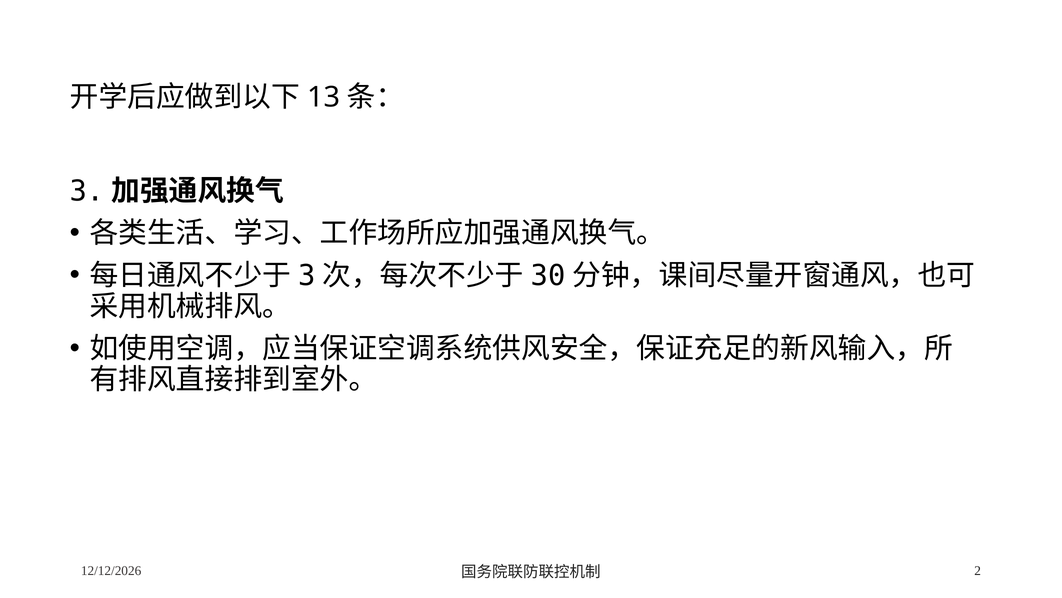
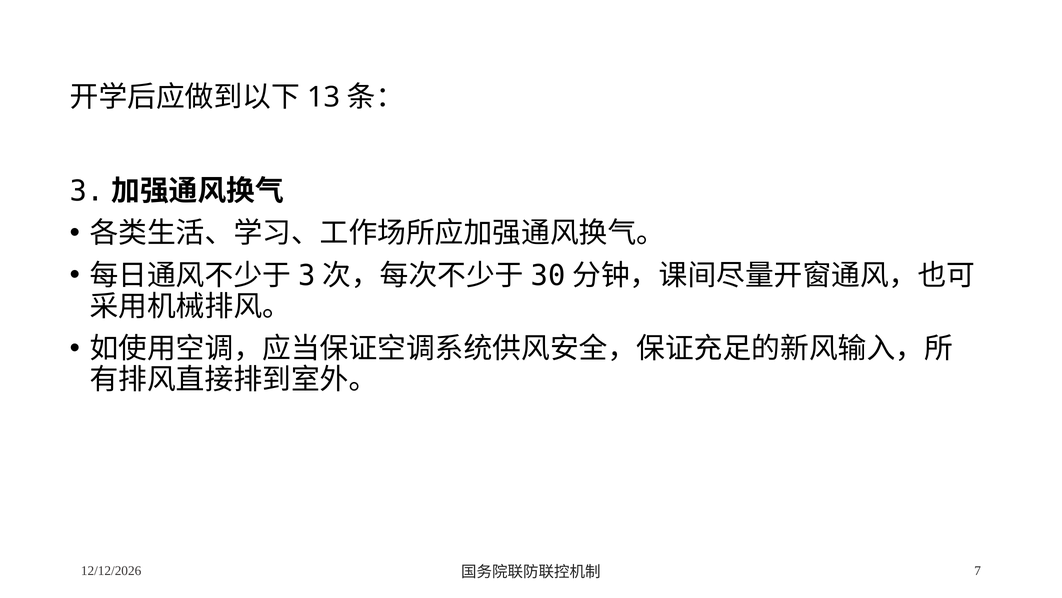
2: 2 -> 7 (978, 570)
